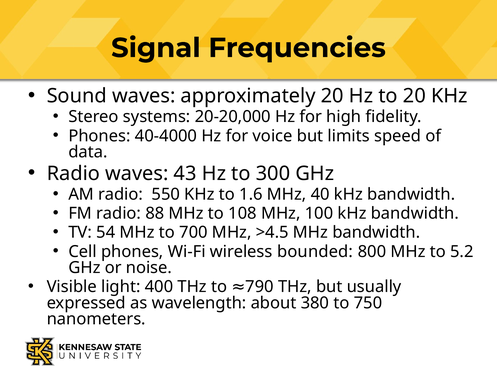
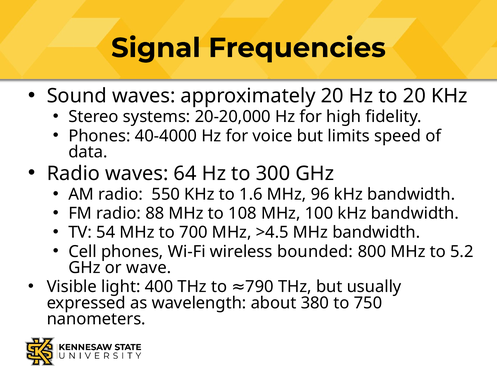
43: 43 -> 64 (185, 173)
40: 40 -> 96 (320, 194)
noise: noise -> wave (149, 268)
